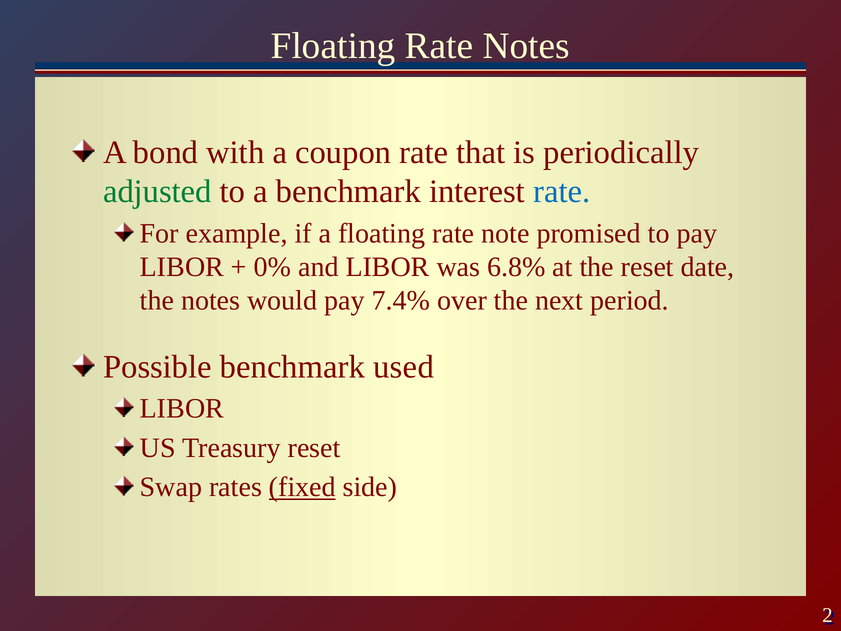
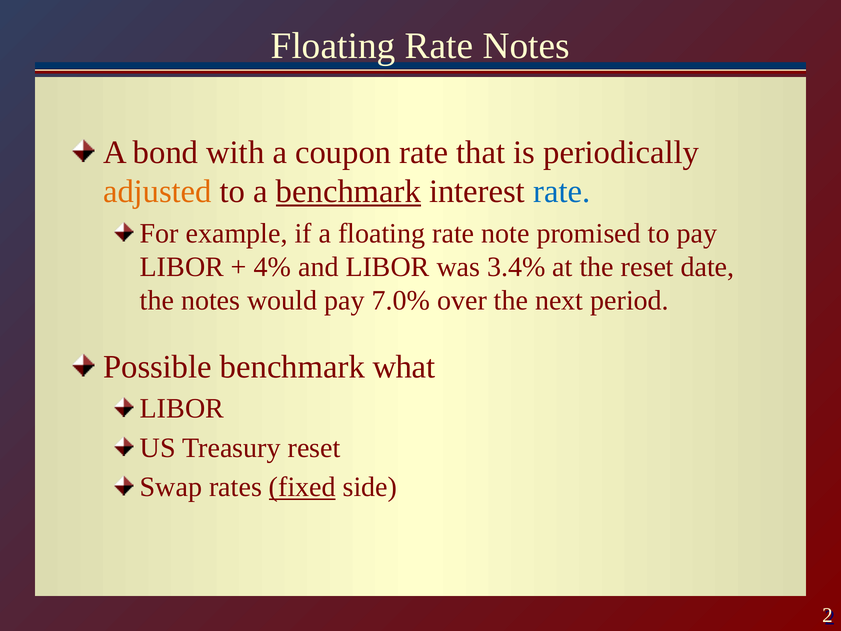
adjusted colour: green -> orange (157, 192)
benchmark underline: none -> present (348, 192)
0%: 0% -> 4% (272, 267)
6.8%: 6.8% -> 3.4% (516, 267)
7.4%: 7.4% -> 7.0% (401, 301)
used: used -> what (404, 367)
